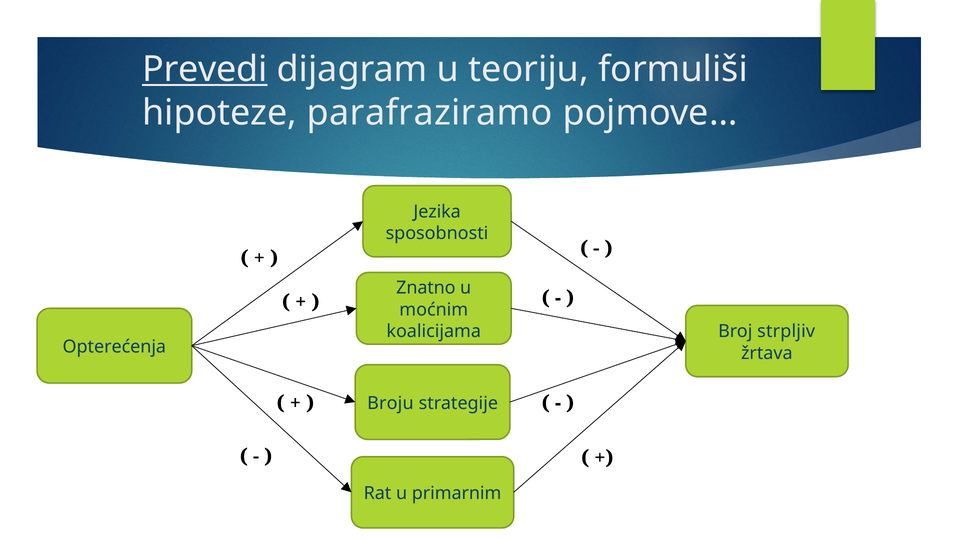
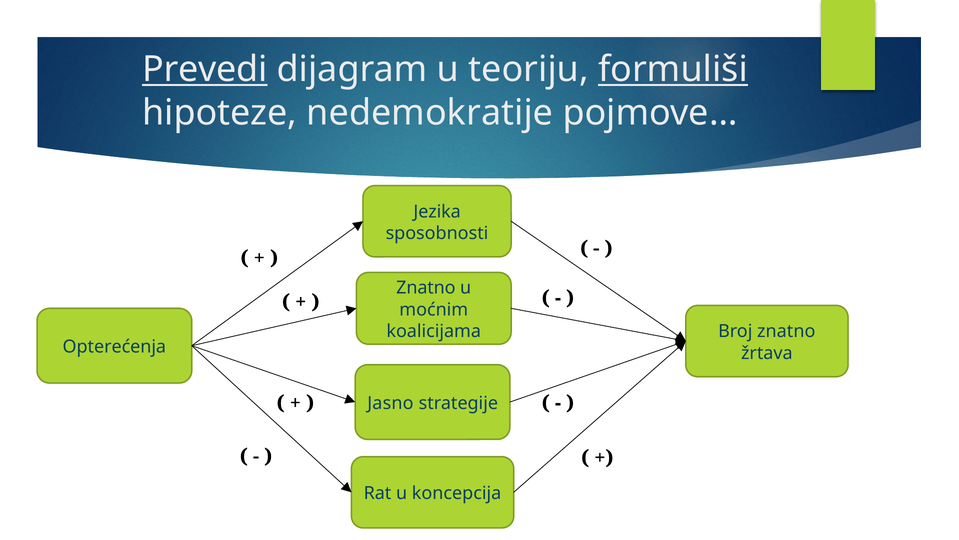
formuliši underline: none -> present (673, 69)
parafraziramo: parafraziramo -> nedemokratije (430, 113)
Broj strpljiv: strpljiv -> znatno (786, 331)
Broju: Broju -> Jasno (390, 403)
primarnim: primarnim -> koncepcija (457, 493)
